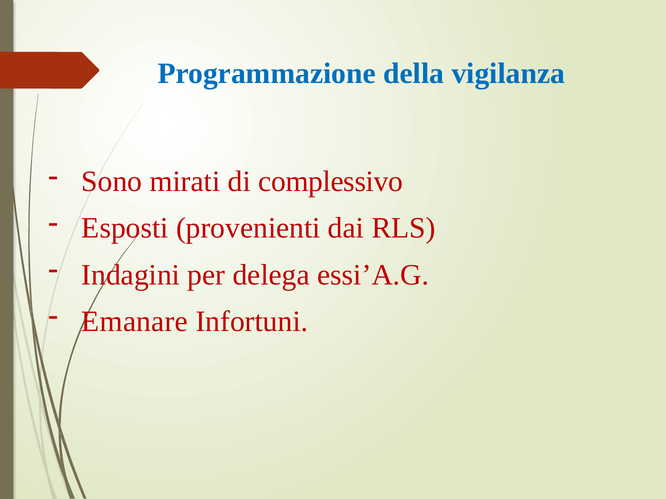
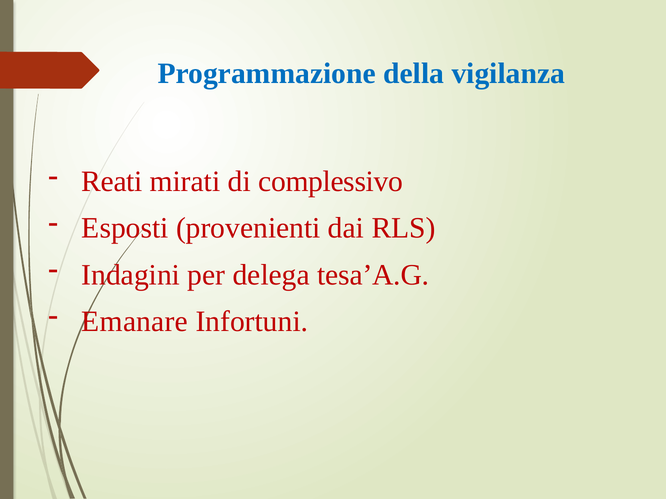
Sono: Sono -> Reati (112, 182)
essi’A.G: essi’A.G -> tesa’A.G (373, 275)
